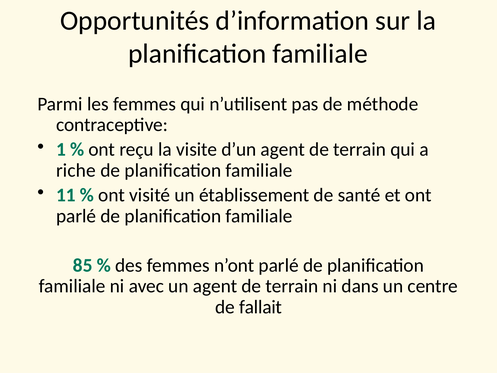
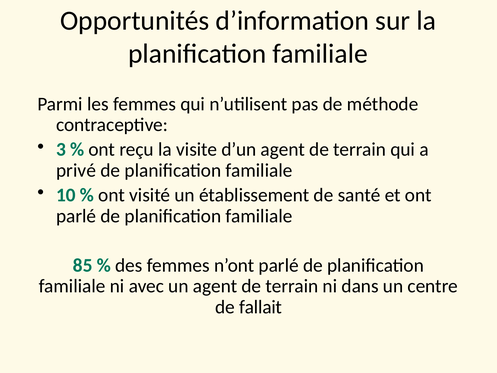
1: 1 -> 3 (61, 149)
riche: riche -> privé (76, 170)
11: 11 -> 10 (66, 195)
